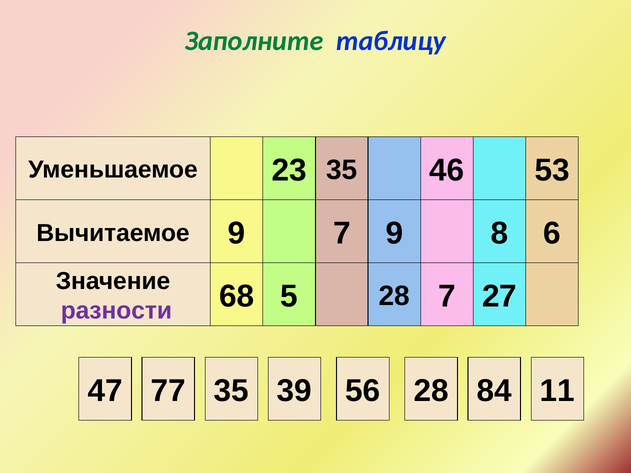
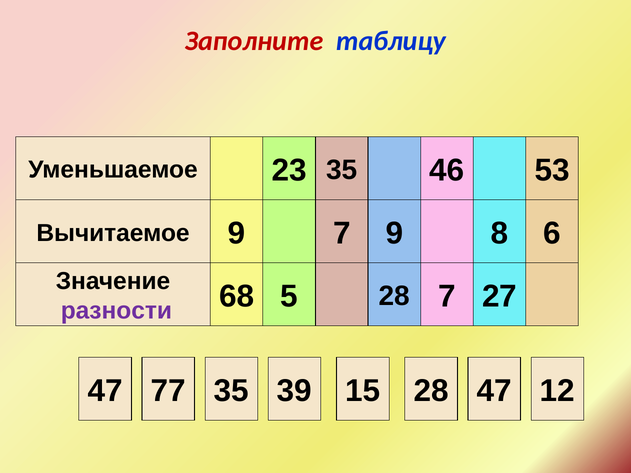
Заполните colour: green -> red (254, 41)
56: 56 -> 15 (363, 391)
47 84: 84 -> 47 (494, 391)
11: 11 -> 12 (557, 391)
